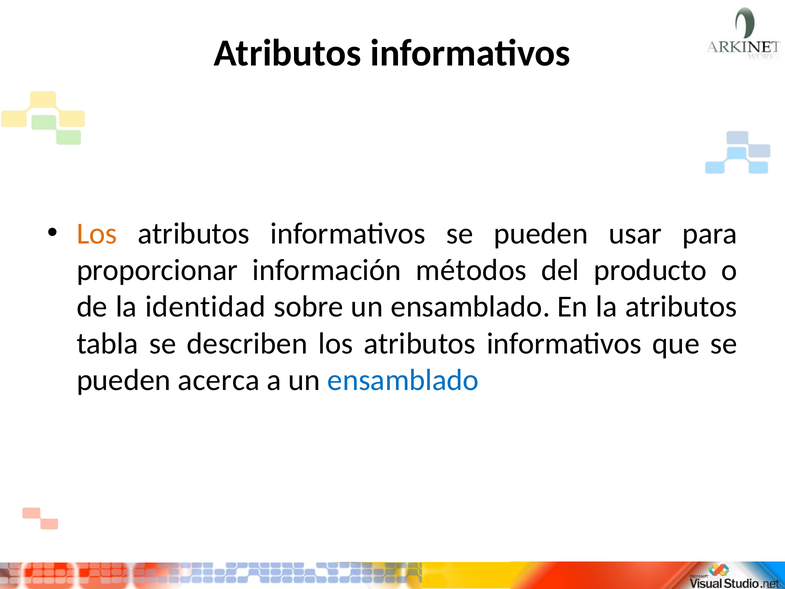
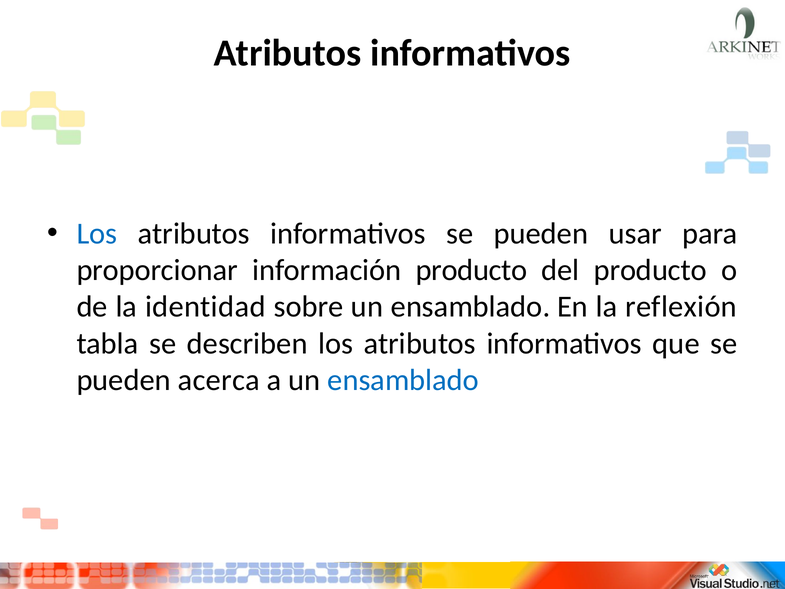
Los colour: orange -> blue (97, 234)
información métodos: métodos -> producto (472, 270)
la atributos: atributos -> reflexión (681, 307)
